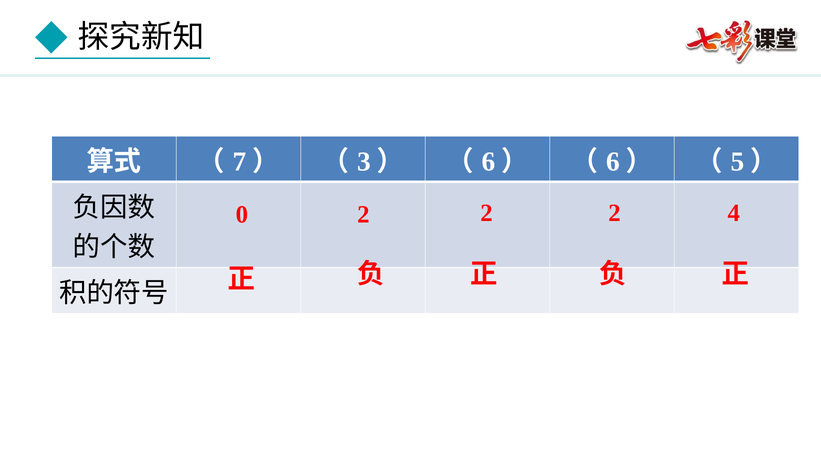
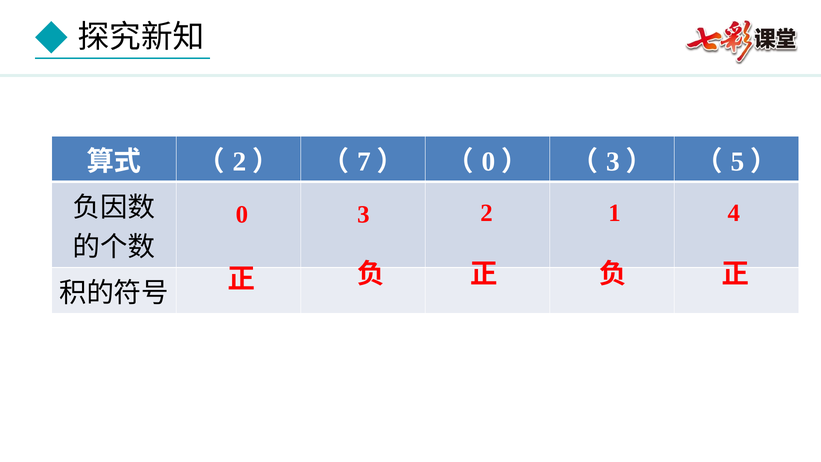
7: 7 -> 2 (239, 162)
3: 3 -> 7 (364, 162)
6: 6 -> 0 (488, 162)
6: 6 -> 3 (613, 162)
0 2: 2 -> 3 (363, 214)
2: 2 -> 1 (615, 213)
